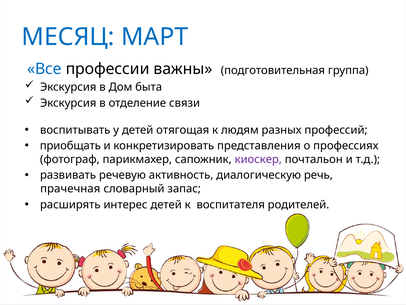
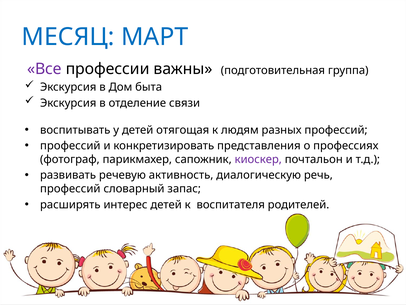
Все colour: blue -> purple (44, 69)
приобщать: приобщать -> профессий (70, 146)
прачечная: прачечная -> профессий (70, 189)
